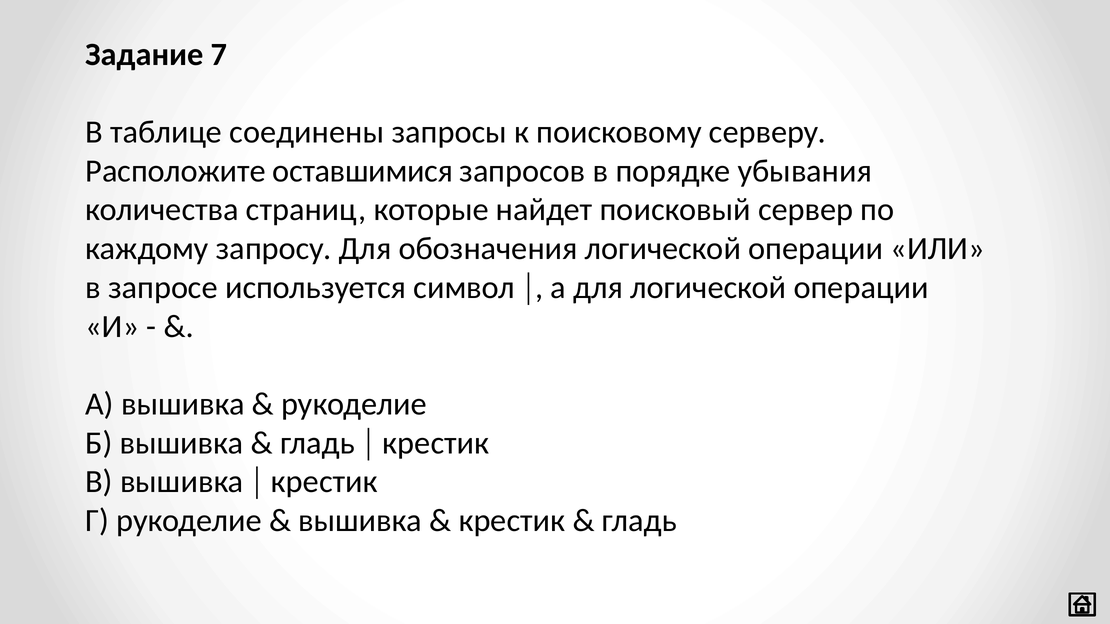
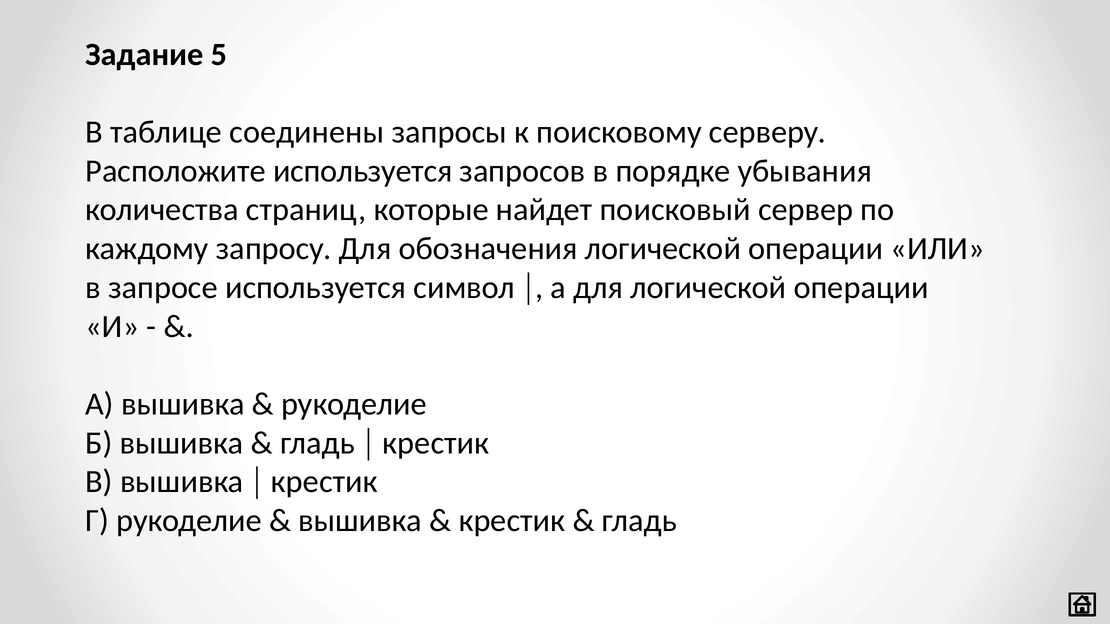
7: 7 -> 5 (219, 55)
Расположите оставшимися: оставшимися -> используется (363, 171)
